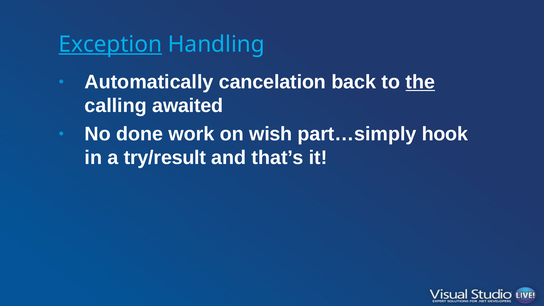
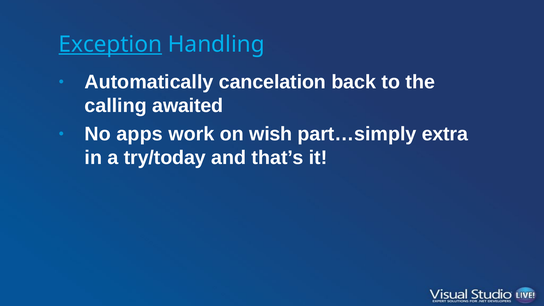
the underline: present -> none (420, 82)
done: done -> apps (140, 134)
hook: hook -> extra (445, 134)
try/result: try/result -> try/today (165, 158)
